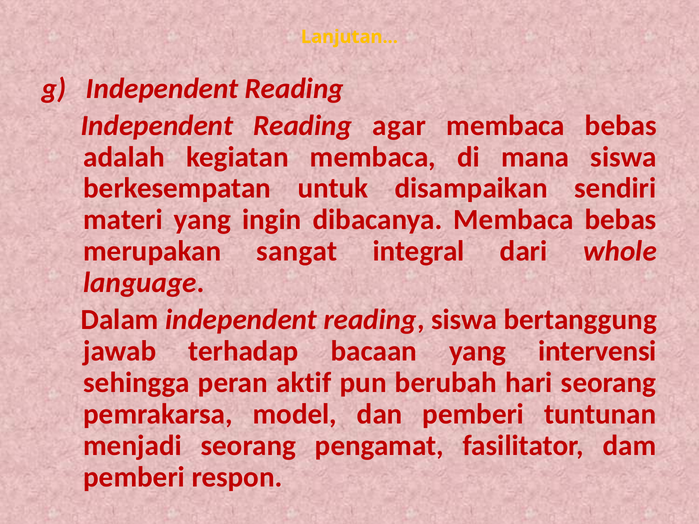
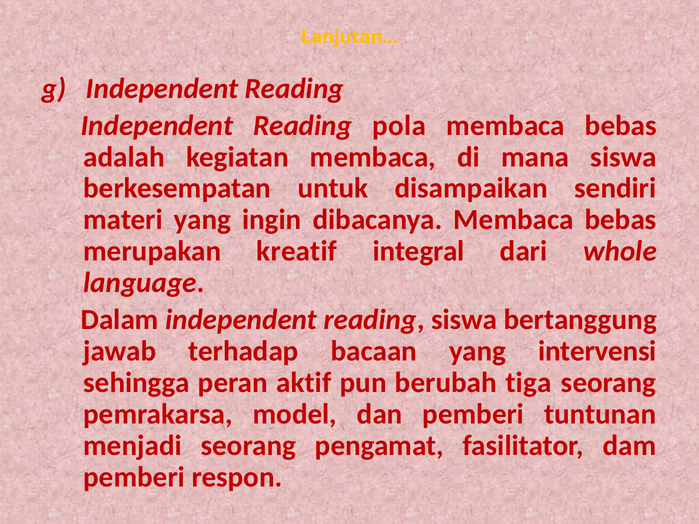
agar: agar -> pola (399, 126)
sangat: sangat -> kreatif (297, 251)
hari: hari -> tiga (529, 383)
